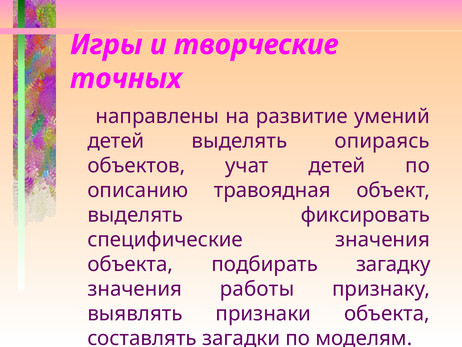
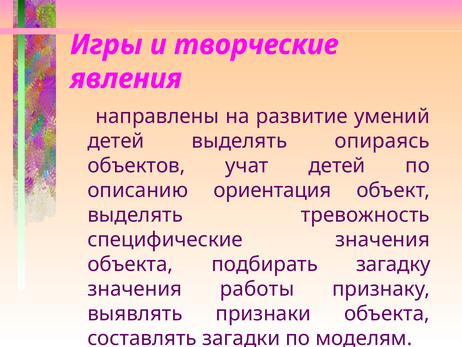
точных: точных -> явления (126, 79)
травоядная: травоядная -> ориентация (272, 190)
фиксировать: фиксировать -> тревожность (365, 215)
